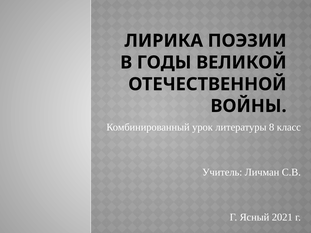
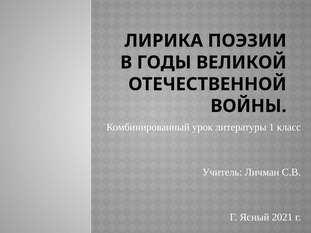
8: 8 -> 1 (272, 127)
